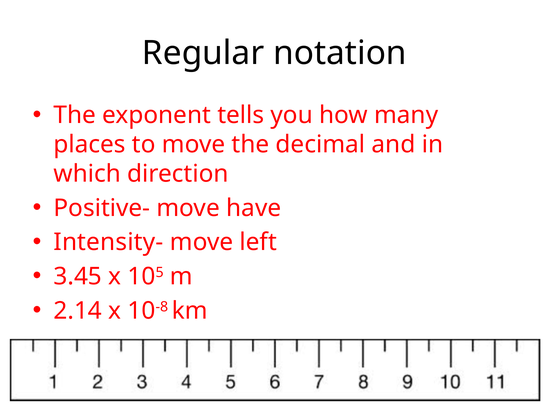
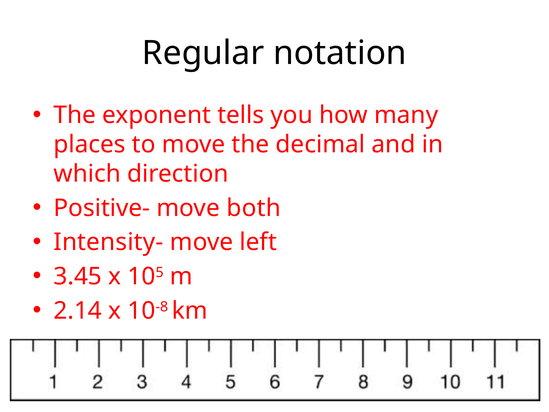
have: have -> both (254, 208)
